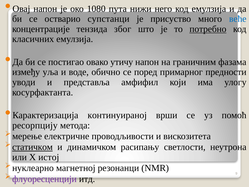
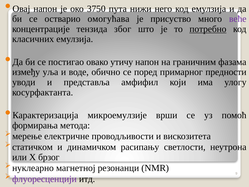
1080: 1080 -> 3750 (96, 9)
супстанци: супстанци -> омогућава (108, 19)
веће colour: blue -> purple (238, 19)
континуираној: континуираној -> микроемулзије (117, 115)
ресорпцију: ресорпцију -> формирања (35, 125)
статичком underline: present -> none (32, 147)
истој: истој -> брзог (49, 157)
